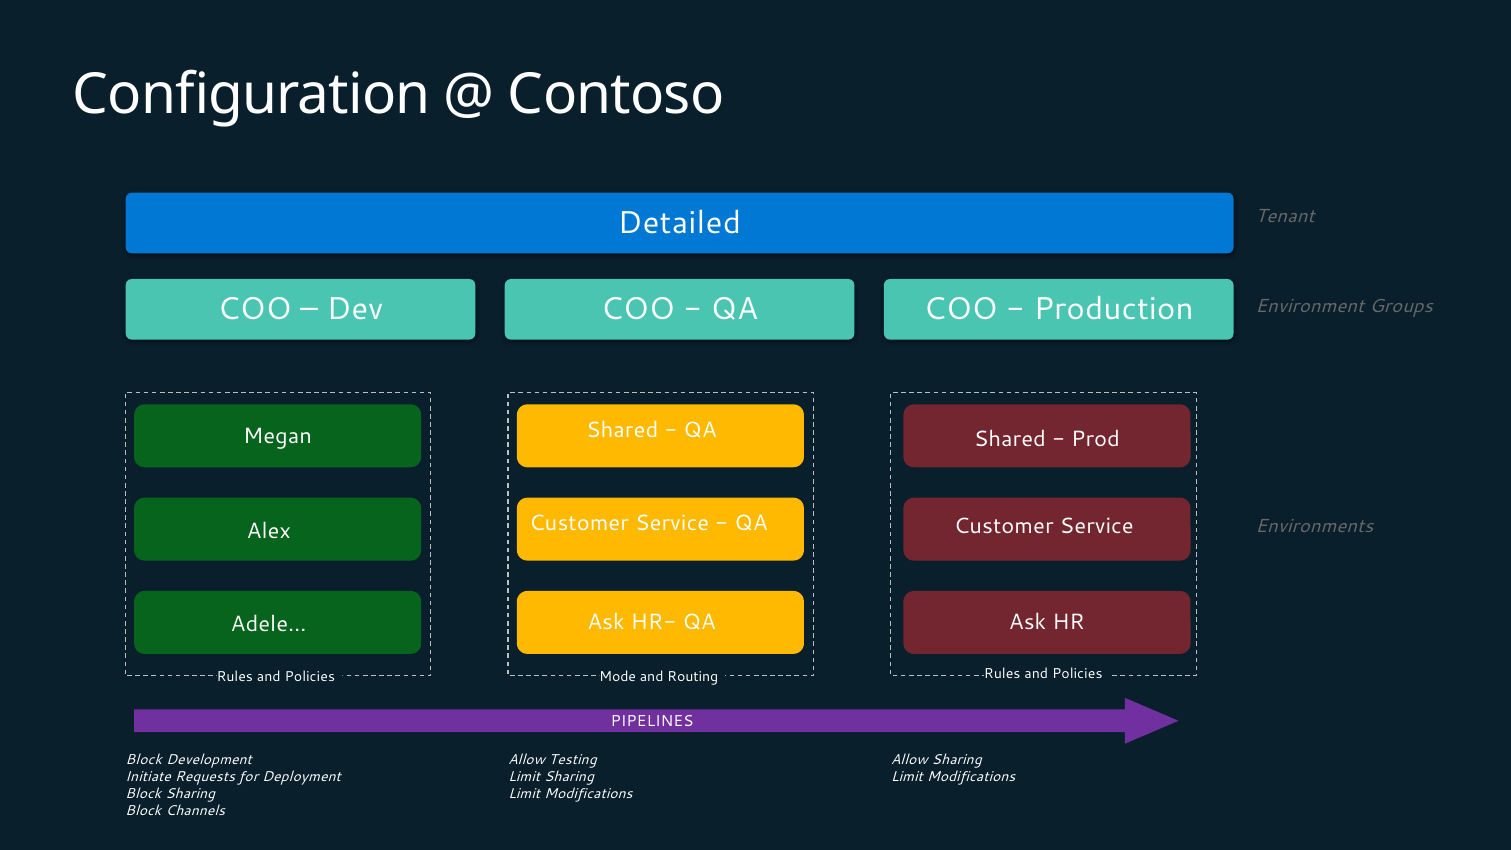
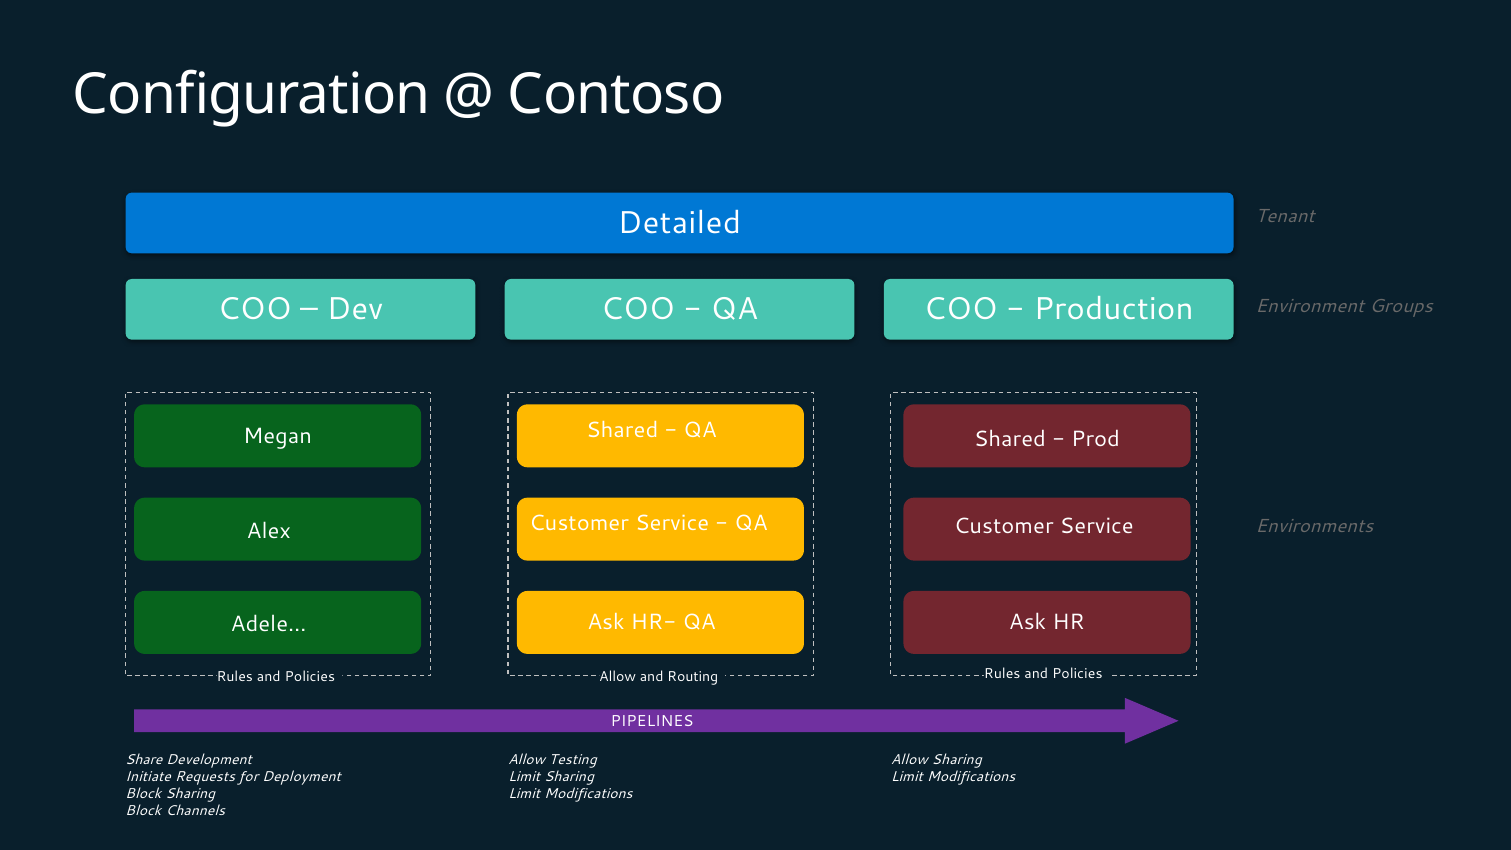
Policies Mode: Mode -> Allow (618, 677)
Block: Block -> Share (144, 760)
